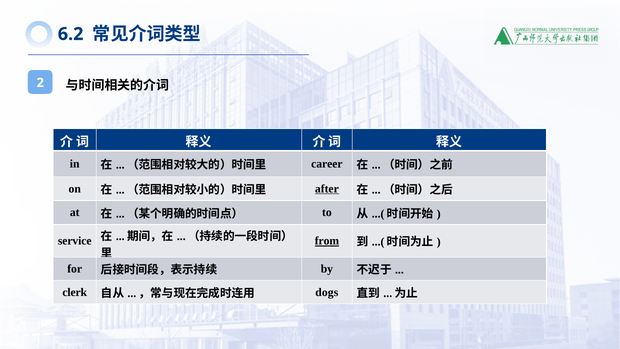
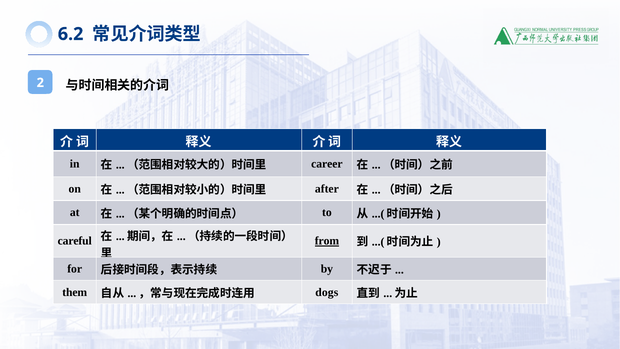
after underline: present -> none (327, 189)
service: service -> careful (75, 241)
clerk: clerk -> them (75, 292)
